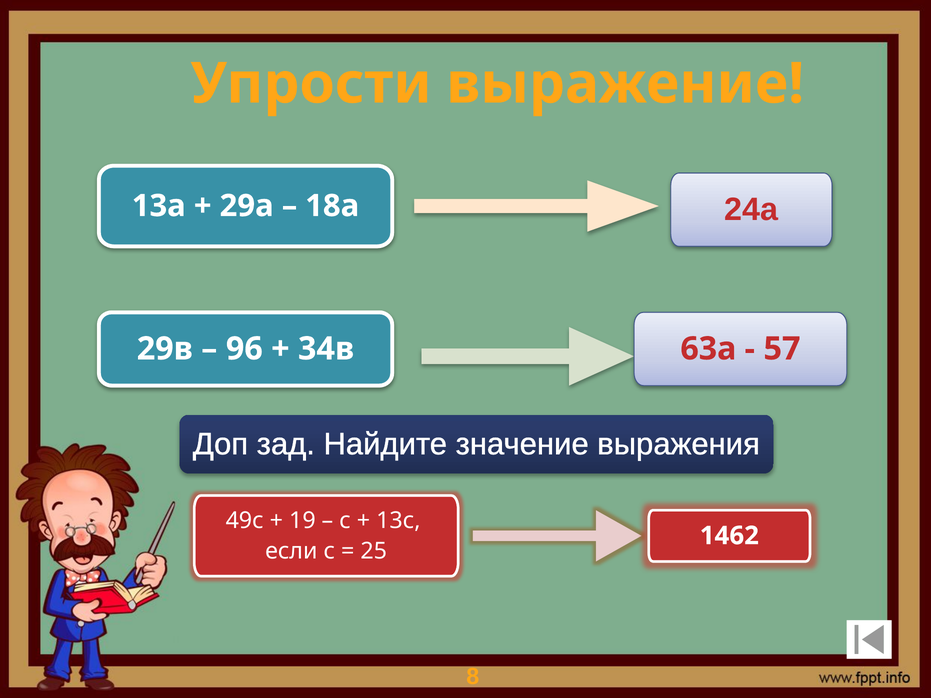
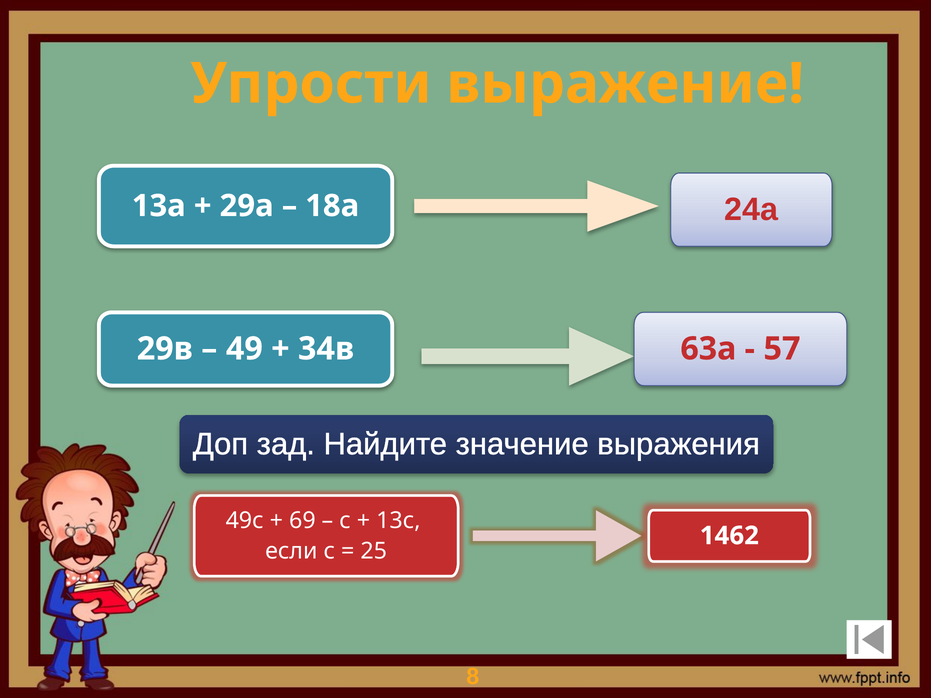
96: 96 -> 49 (244, 349)
19: 19 -> 69 (302, 521)
